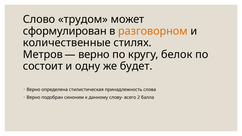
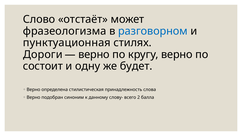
трудом: трудом -> отстаёт (83, 19)
сформулирован: сформулирован -> фразеологизма (65, 31)
разговорном colour: orange -> blue (153, 31)
количественные: количественные -> пунктуационная (67, 43)
Метров: Метров -> Дороги (43, 55)
кругу белок: белок -> верно (177, 55)
